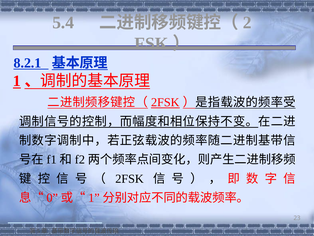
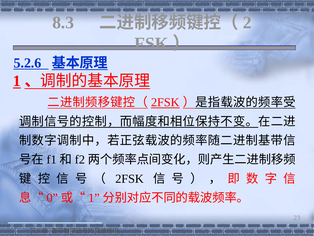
5.4: 5.4 -> 8.3 (63, 22)
8.2.1: 8.2.1 -> 5.2.6 (28, 63)
